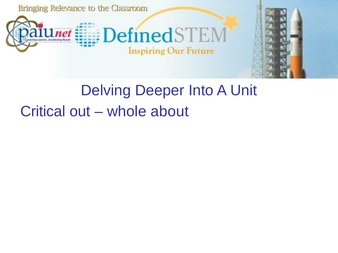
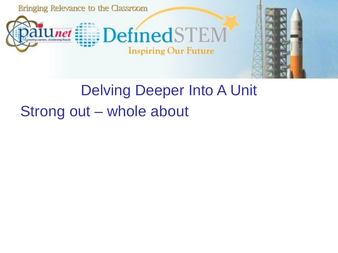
Critical: Critical -> Strong (43, 112)
